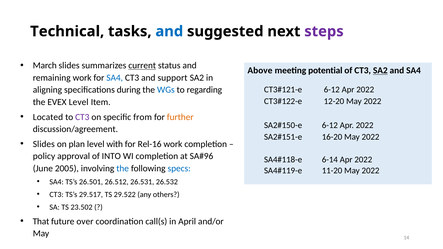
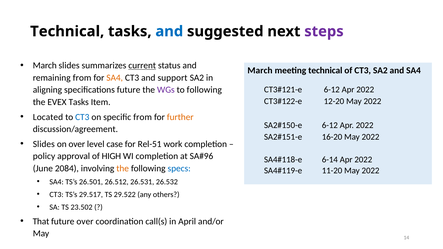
Above: Above -> March (260, 71)
meeting potential: potential -> technical (325, 71)
SA2 underline: present -> none (380, 71)
remaining work: work -> from (82, 78)
SA4 colour: blue -> orange (115, 78)
specifications during: during -> future (129, 90)
WGs colour: blue -> purple (166, 90)
to regarding: regarding -> following (204, 90)
EVEX Level: Level -> Tasks (79, 102)
CT3 colour: purple -> blue (82, 117)
on plan: plan -> over (77, 144)
with: with -> case (115, 144)
Rel-16: Rel-16 -> Rel-51 (150, 144)
INTO: INTO -> HIGH (111, 156)
2005: 2005 -> 2084 (67, 169)
the colour: blue -> orange (123, 169)
